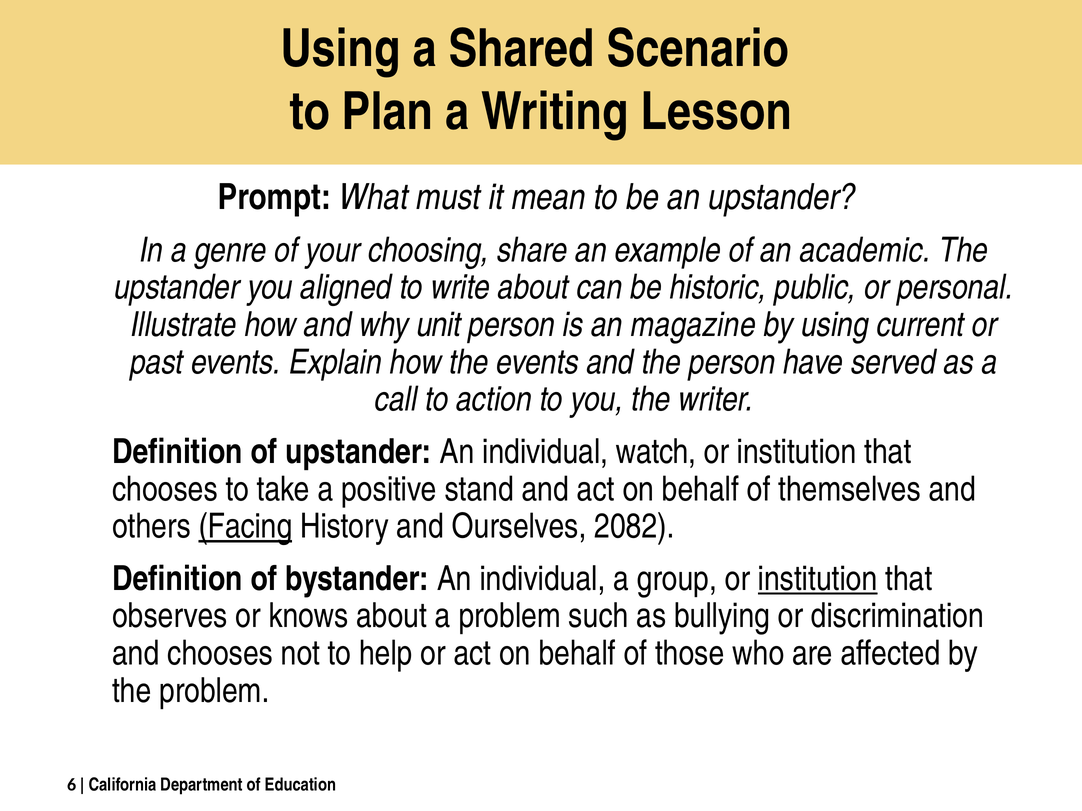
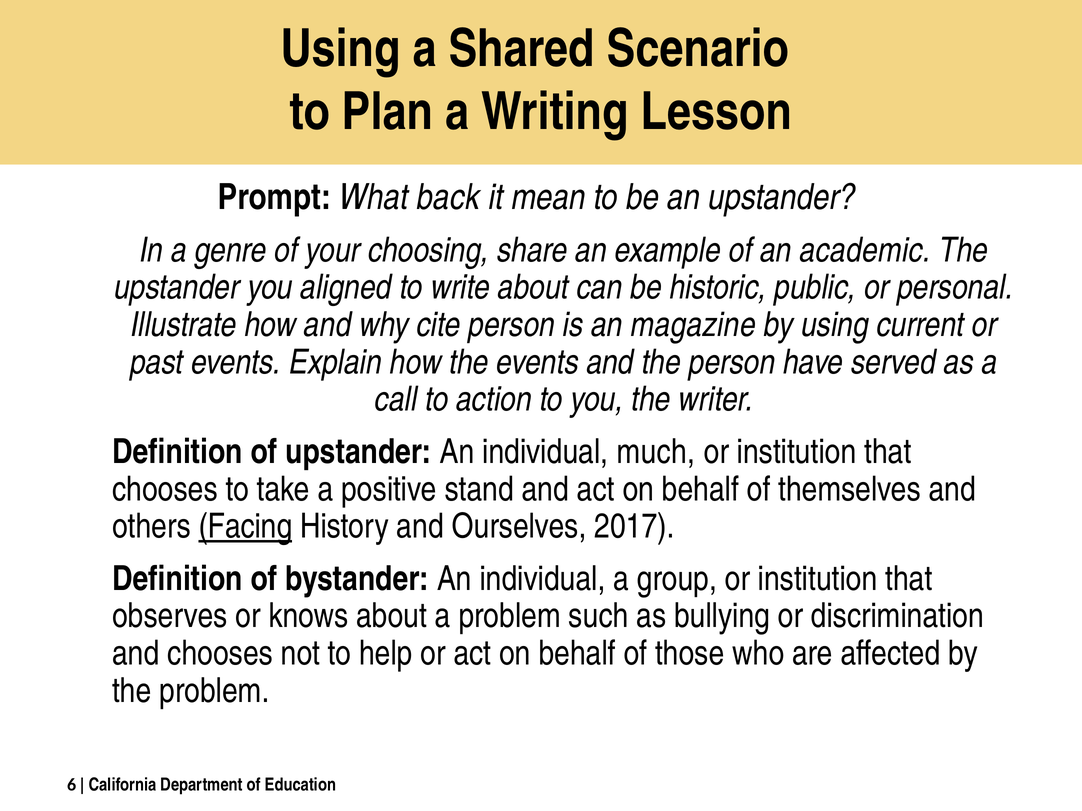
must: must -> back (448, 197)
unit: unit -> cite (439, 325)
watch: watch -> much (656, 452)
2082: 2082 -> 2017 (634, 527)
institution underline: present -> none (818, 579)
